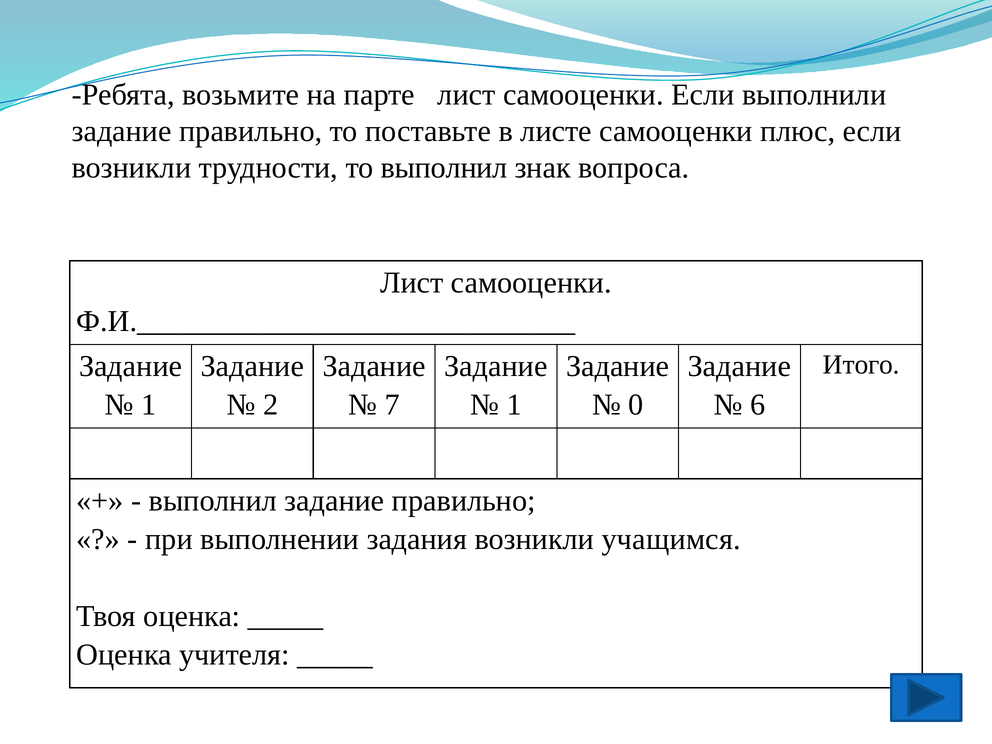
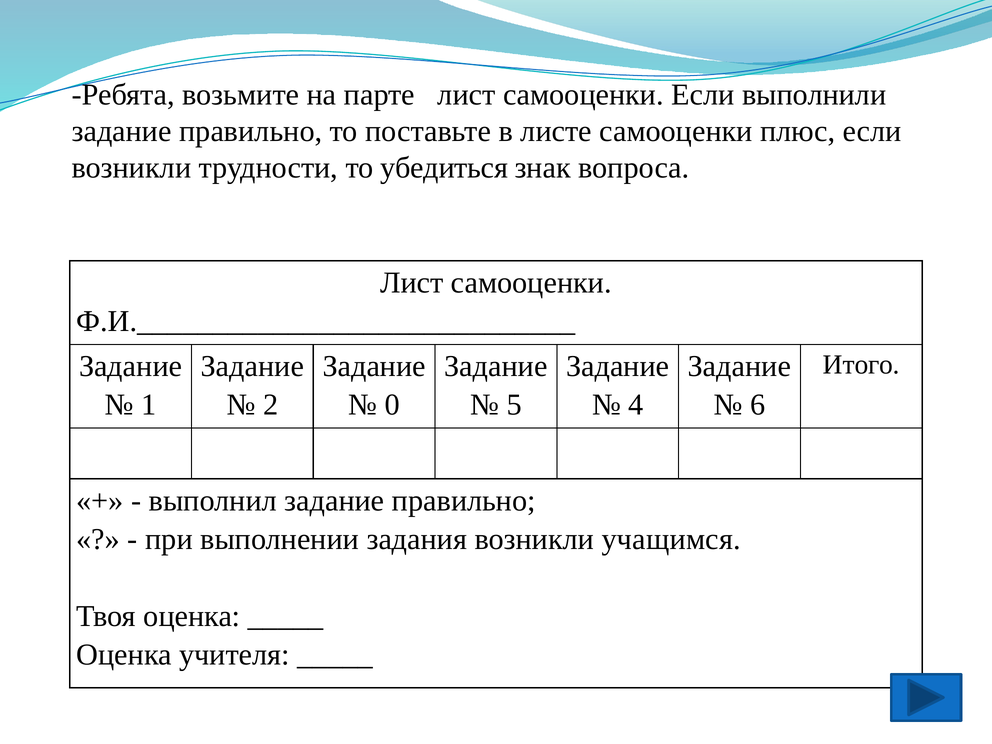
то выполнил: выполнил -> убедиться (444, 168)
7: 7 -> 0 (392, 405)
1: 1 -> 5 (514, 405)
0: 0 -> 4 (636, 405)
